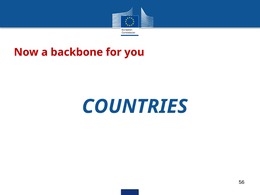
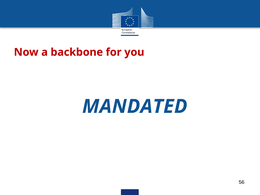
COUNTRIES: COUNTRIES -> MANDATED (135, 106)
